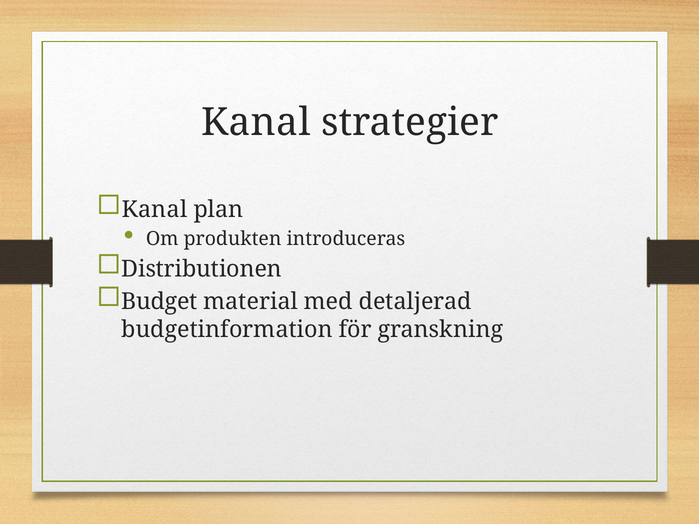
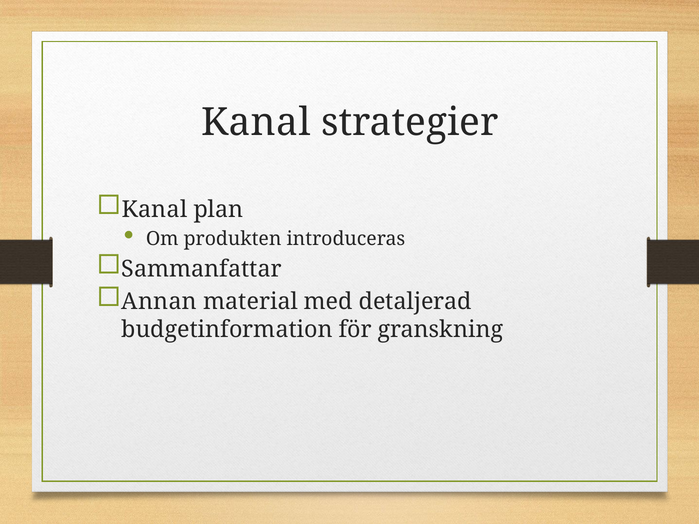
Distributionen: Distributionen -> Sammanfattar (202, 269)
Budget: Budget -> Annan (159, 302)
